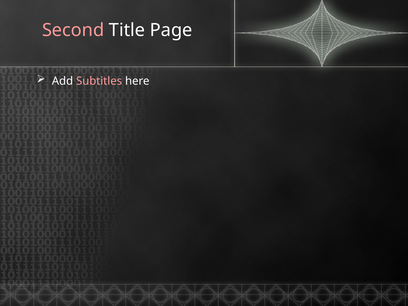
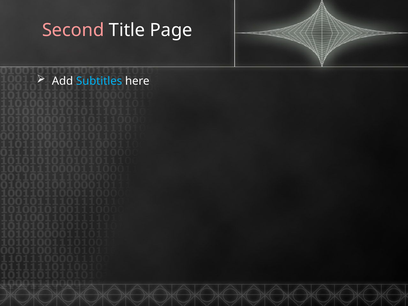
Subtitles colour: pink -> light blue (99, 81)
